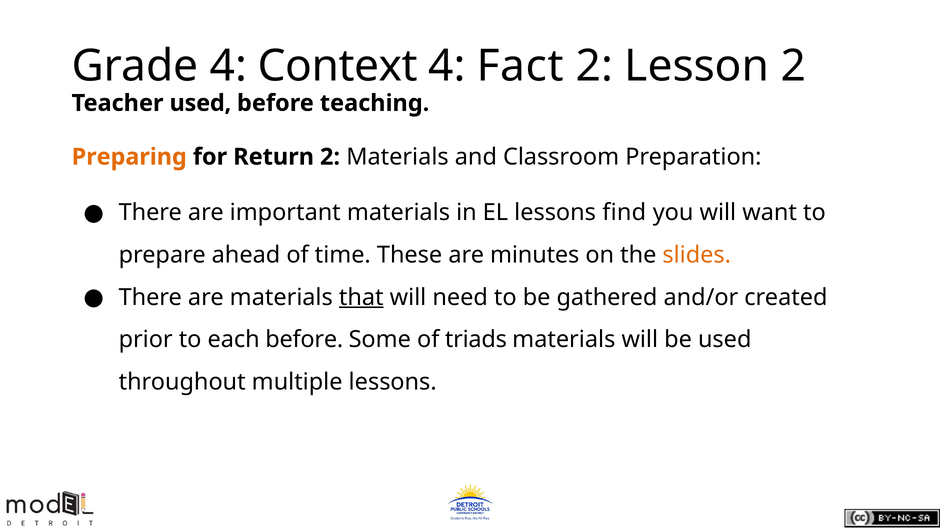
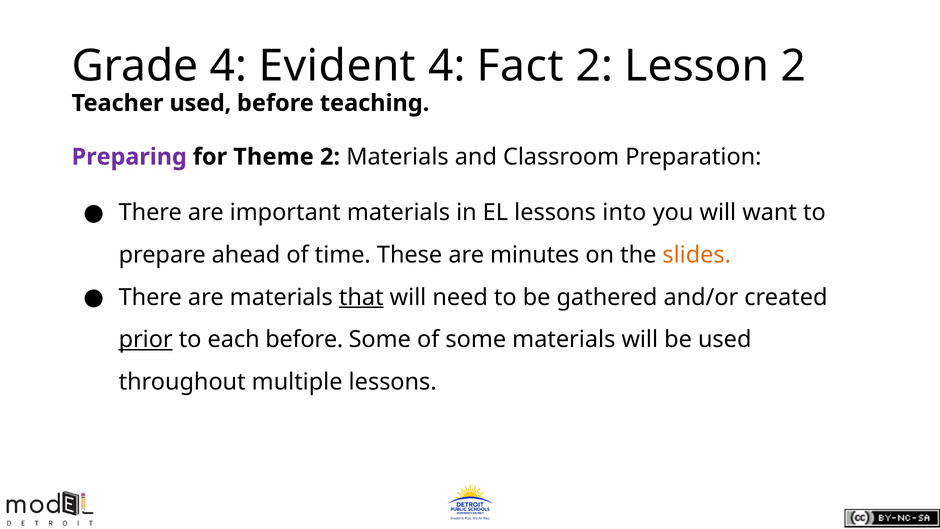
Context: Context -> Evident (337, 66)
Preparing colour: orange -> purple (129, 157)
Return: Return -> Theme (274, 157)
find: find -> into (624, 213)
prior underline: none -> present (146, 339)
of triads: triads -> some (476, 339)
